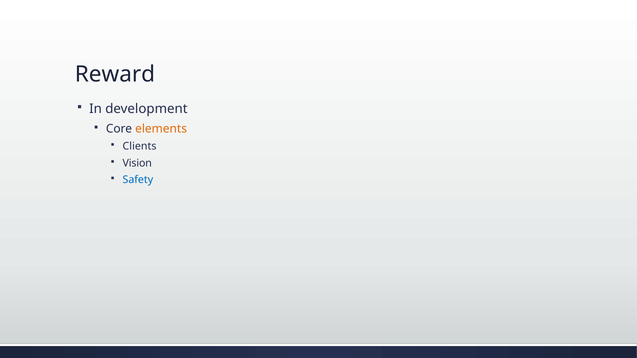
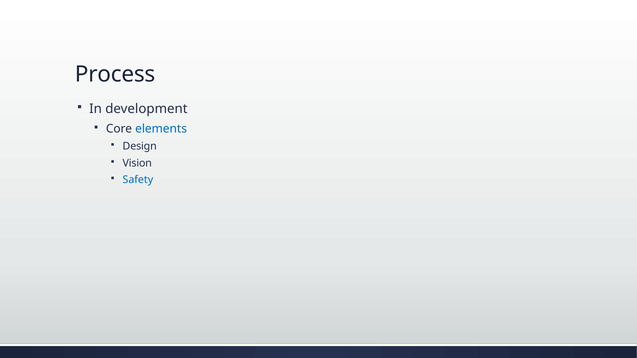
Reward: Reward -> Process (115, 74)
elements colour: orange -> blue (161, 129)
Clients: Clients -> Design (140, 147)
